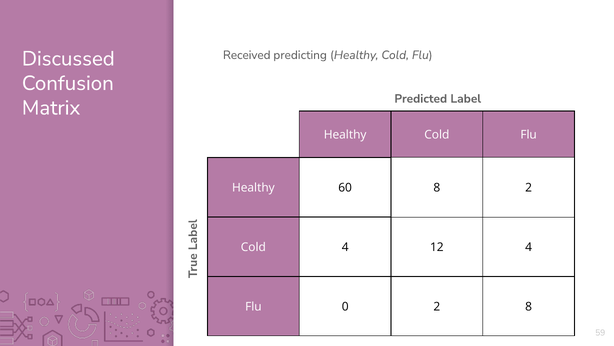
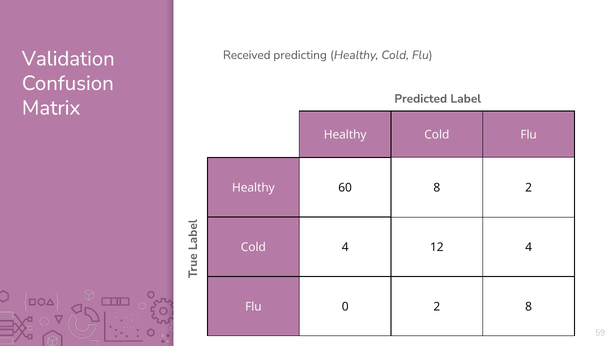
Discussed: Discussed -> Validation (68, 59)
